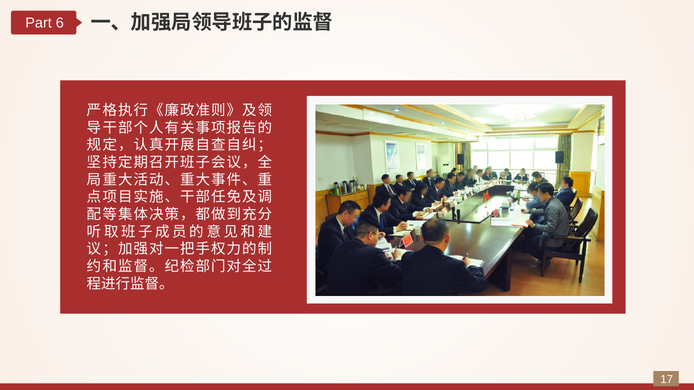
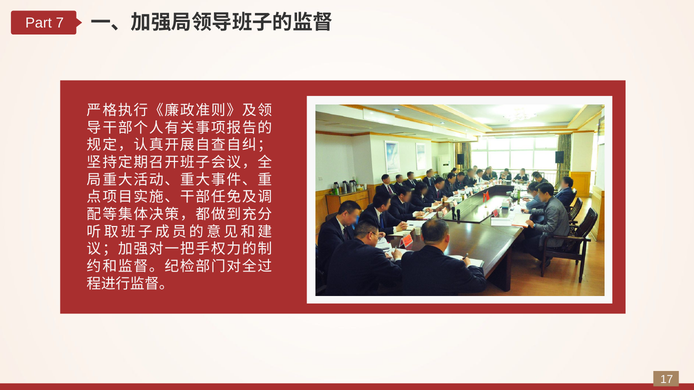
6: 6 -> 7 (60, 23)
